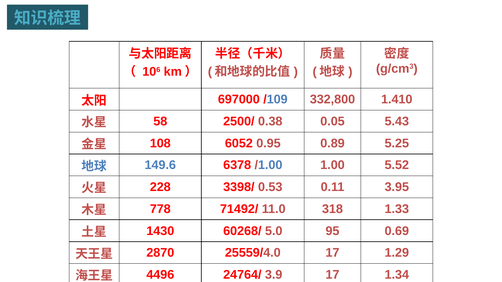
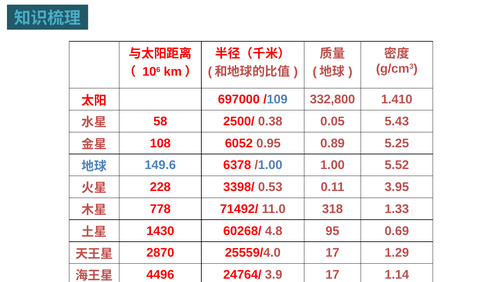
5.0: 5.0 -> 4.8 (274, 231)
1.34: 1.34 -> 1.14 (397, 275)
